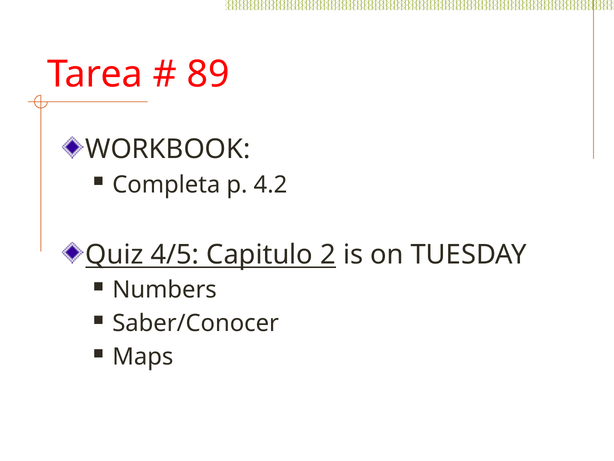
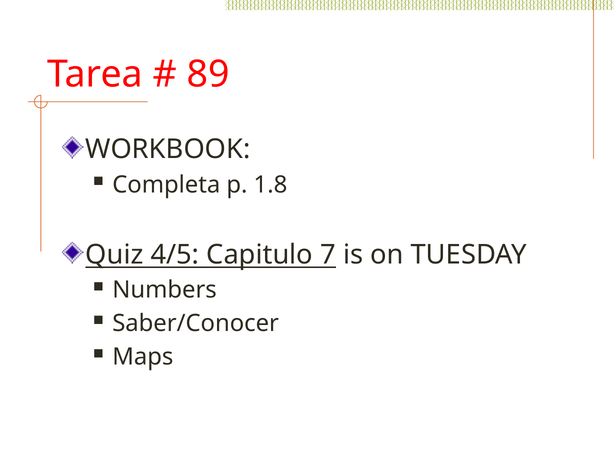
4.2: 4.2 -> 1.8 (270, 185)
2: 2 -> 7 (328, 254)
